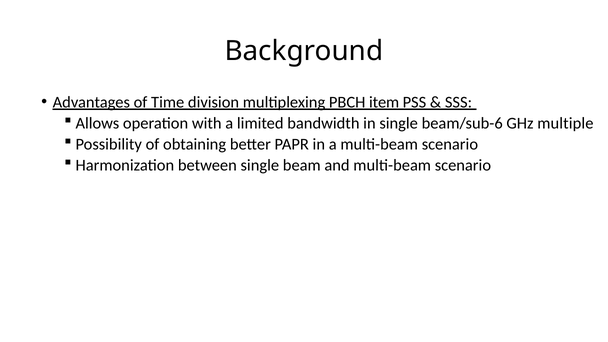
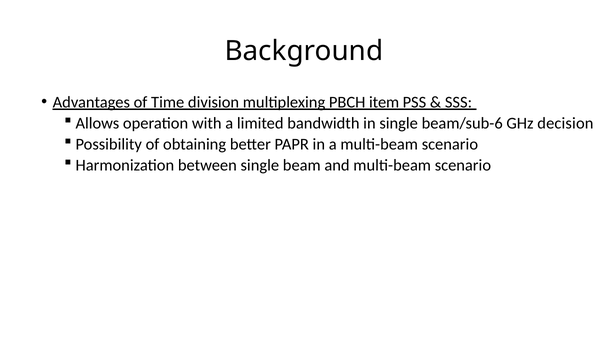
multiple: multiple -> decision (565, 123)
